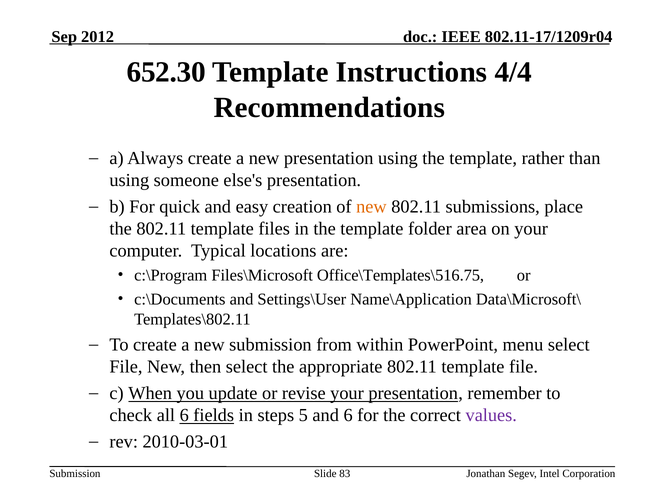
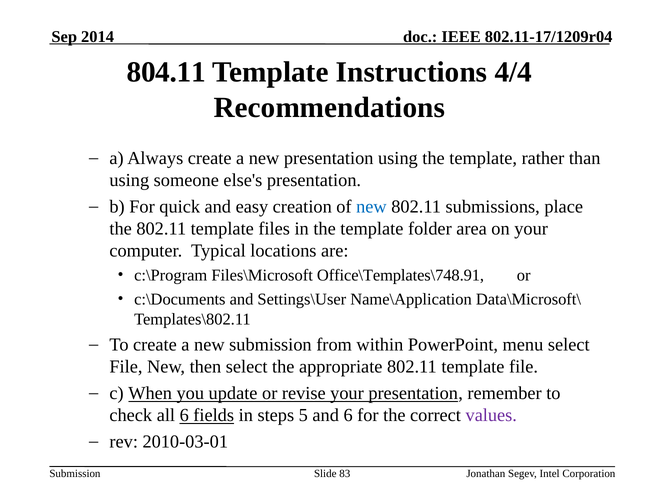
2012: 2012 -> 2014 (98, 37)
652.30: 652.30 -> 804.11 (166, 72)
new colour: orange -> blue (371, 207)
Office\Templates\516.75: Office\Templates\516.75 -> Office\Templates\748.91 (401, 276)
